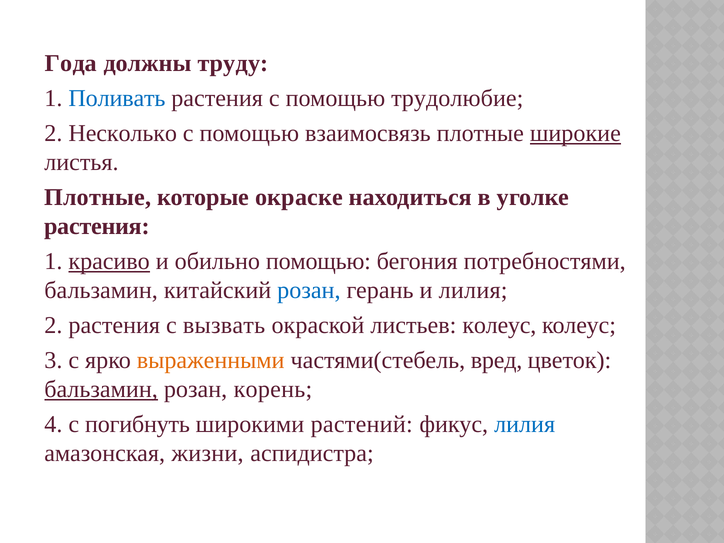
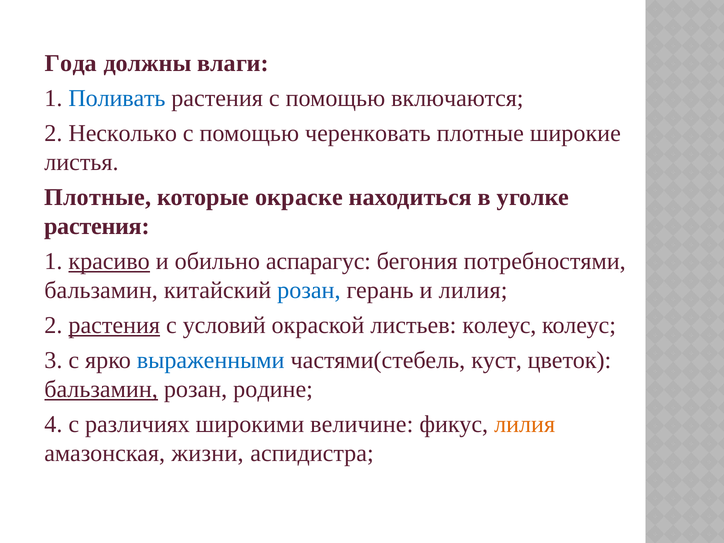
труду: труду -> влаги (233, 63)
трудолюбие: трудолюбие -> включаются (457, 98)
взаимосвязь: взаимосвязь -> черенковать (368, 133)
широкие underline: present -> none (575, 133)
обильно помощью: помощью -> аспарагус (318, 261)
растения underline: none -> present (114, 325)
вызвать: вызвать -> условий (224, 325)
выраженными colour: orange -> blue (211, 360)
вред: вред -> куст (497, 360)
корень: корень -> родине (273, 389)
погибнуть: погибнуть -> различиях (137, 424)
растений: растений -> величине (362, 424)
лилия colour: blue -> orange (525, 424)
